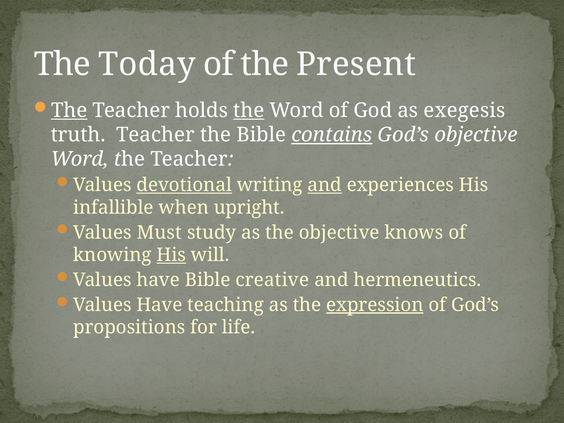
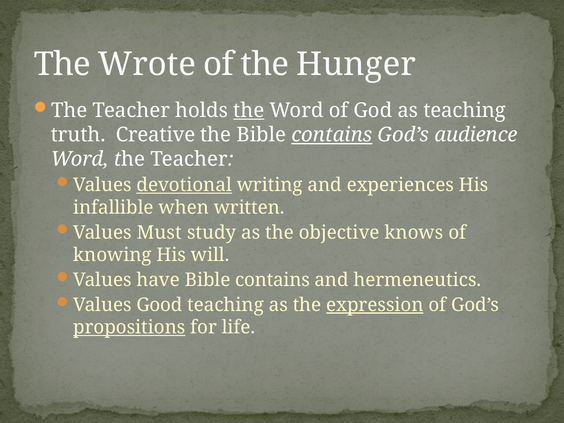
Today: Today -> Wrote (147, 64)
Present: Present -> Hunger (356, 64)
The underline: present -> none (69, 110)
as exegesis: exegesis -> teaching (465, 110)
truth Teacher: Teacher -> Creative (156, 135)
God’s objective: objective -> audience (476, 135)
and underline: present -> none (325, 185)
upright: upright -> written (249, 208)
His underline: present -> none (171, 255)
creative: creative -> contains (272, 280)
Have: Have -> Good (159, 305)
propositions underline: none -> present (129, 327)
